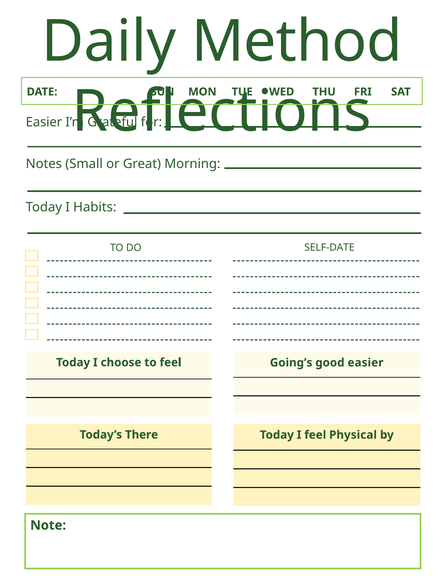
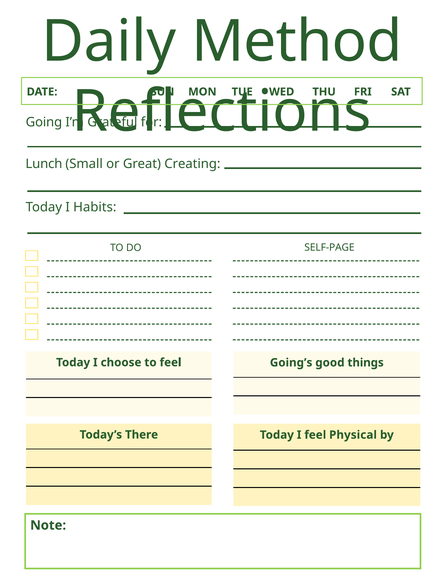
Easier: Easier -> Going (44, 122)
Notes: Notes -> Lunch (44, 164)
Morning: Morning -> Creating (192, 164)
SELF-DATE: SELF-DATE -> SELF-PAGE (329, 247)
good easier: easier -> things (366, 363)
